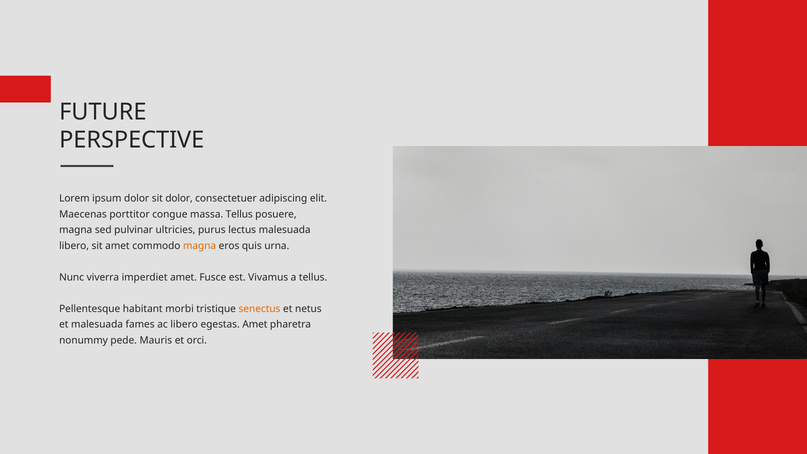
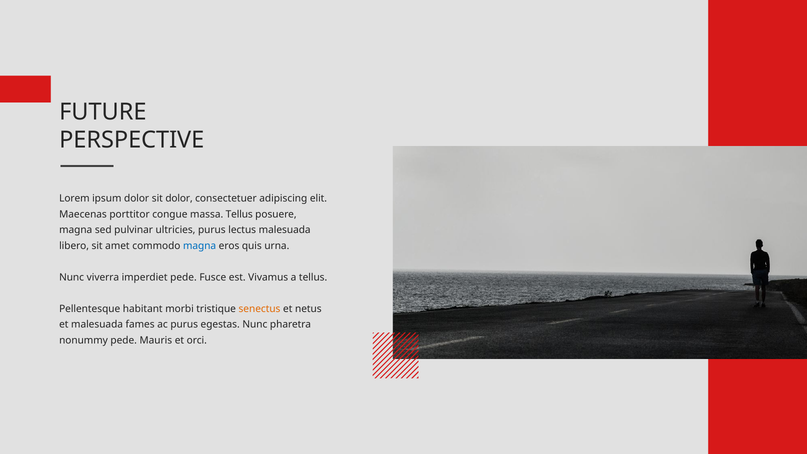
magna colour: orange -> blue (200, 246)
imperdiet amet: amet -> pede (183, 277)
ac libero: libero -> purus (184, 324)
egestas Amet: Amet -> Nunc (255, 324)
